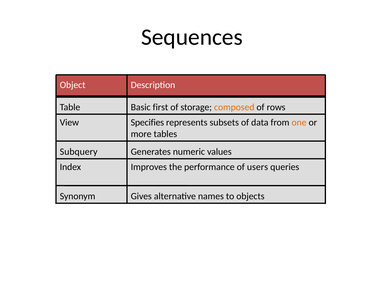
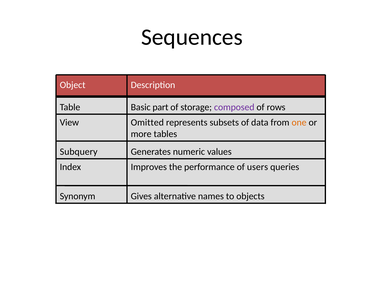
first: first -> part (160, 107)
composed colour: orange -> purple (234, 107)
Specifies: Specifies -> Omitted (147, 123)
